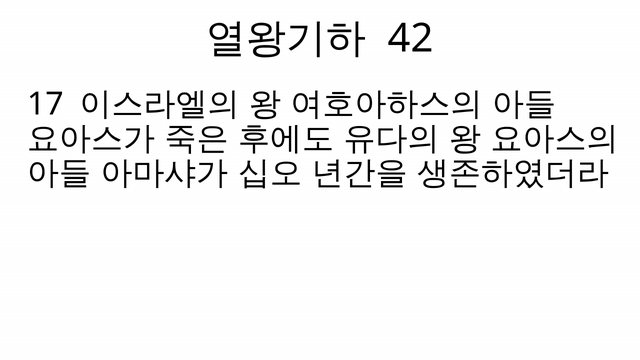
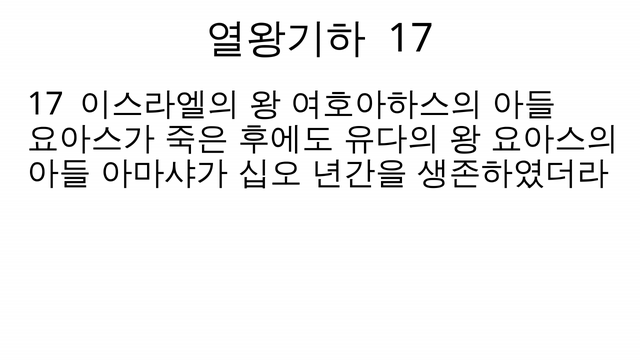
42: 42 -> 17 (411, 39)
